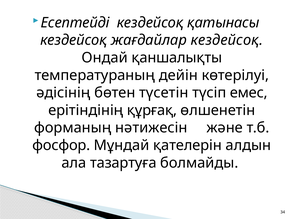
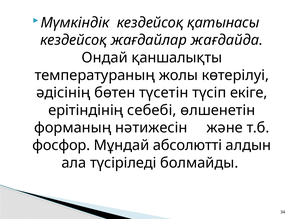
Есептейді: Есептейді -> Мүмкіндік (75, 23)
жағдайлар кездейсоқ: кездейсоқ -> жағдайда (227, 40)
дейін: дейін -> жолы (178, 75)
емес: емес -> екіге (249, 93)
құрғақ: құрғақ -> себебі (152, 110)
қателерін: қателерін -> абсолютті (188, 145)
тазартуға: тазартуға -> түсіріледі (123, 163)
